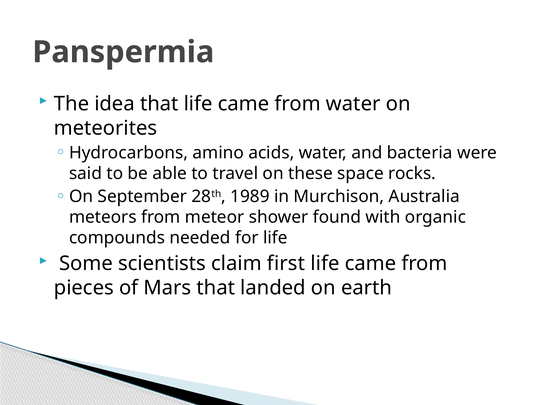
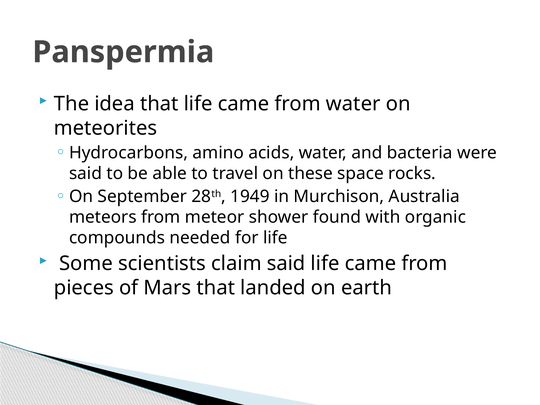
1989: 1989 -> 1949 (250, 197)
claim first: first -> said (286, 264)
